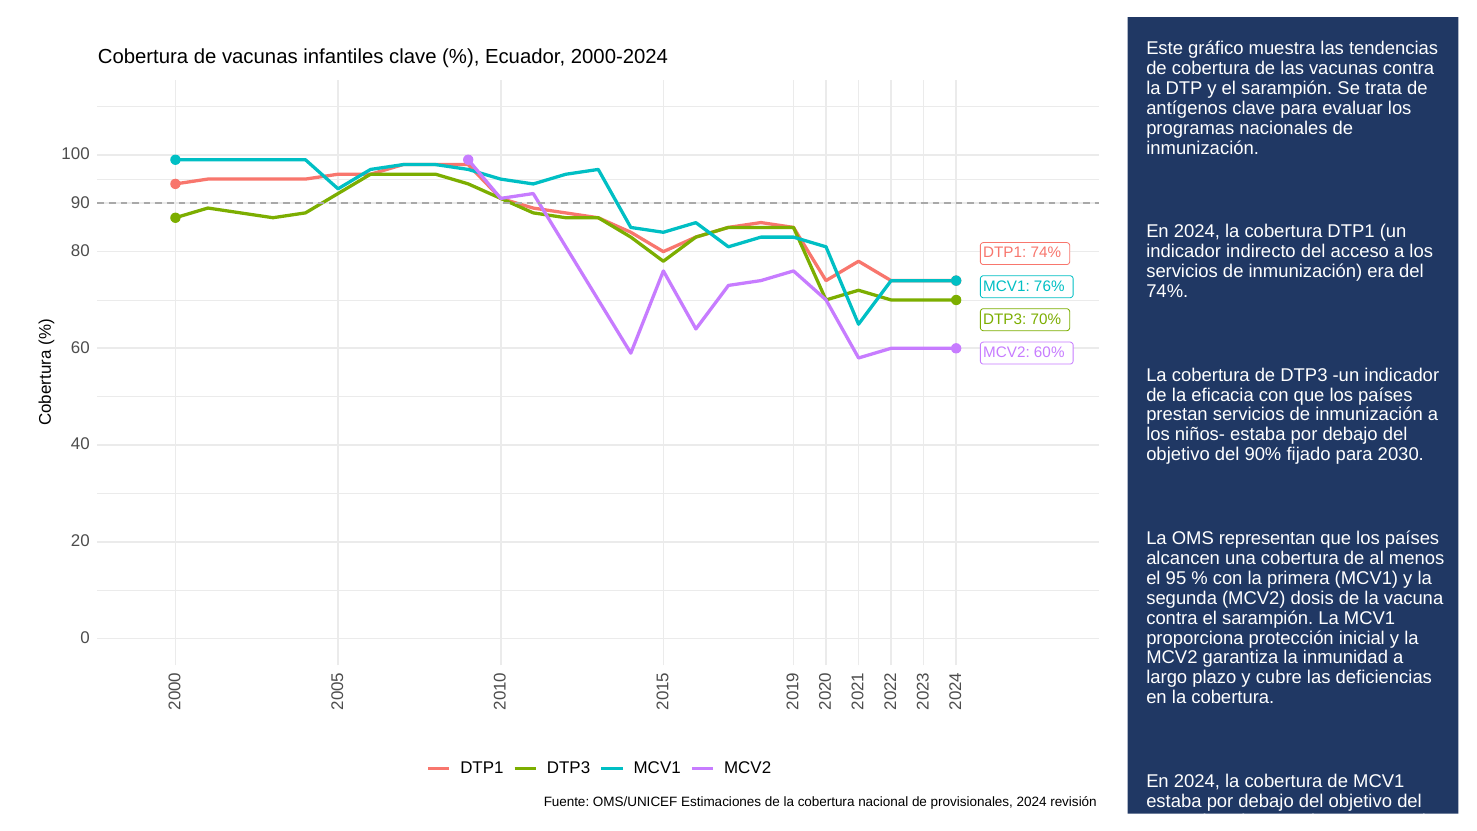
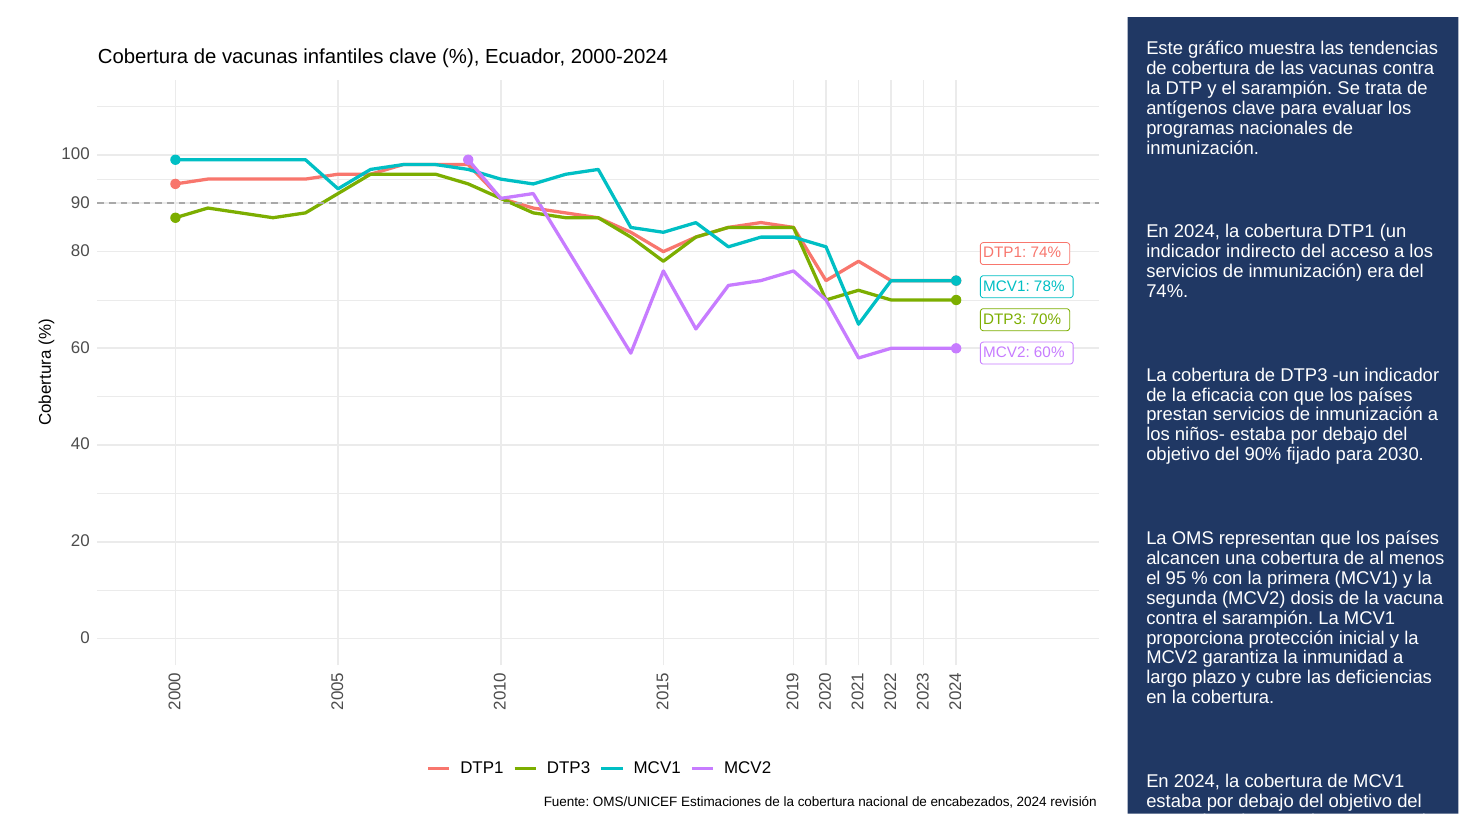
76%: 76% -> 78% (1049, 286)
provisionales: provisionales -> encabezados (972, 802)
